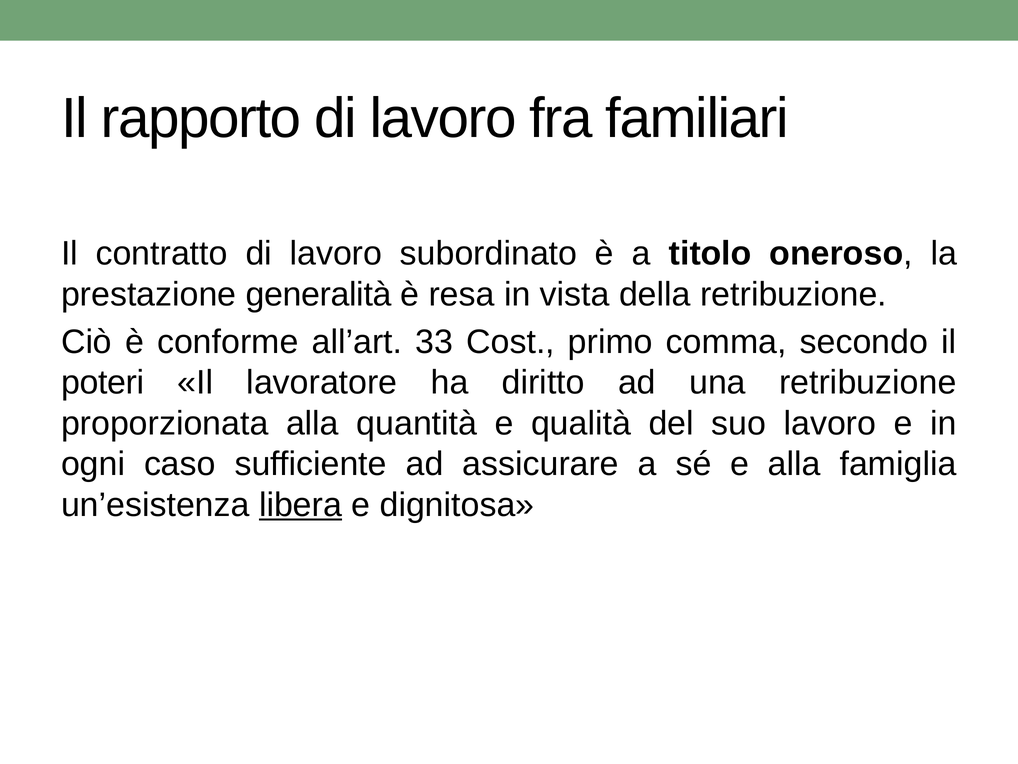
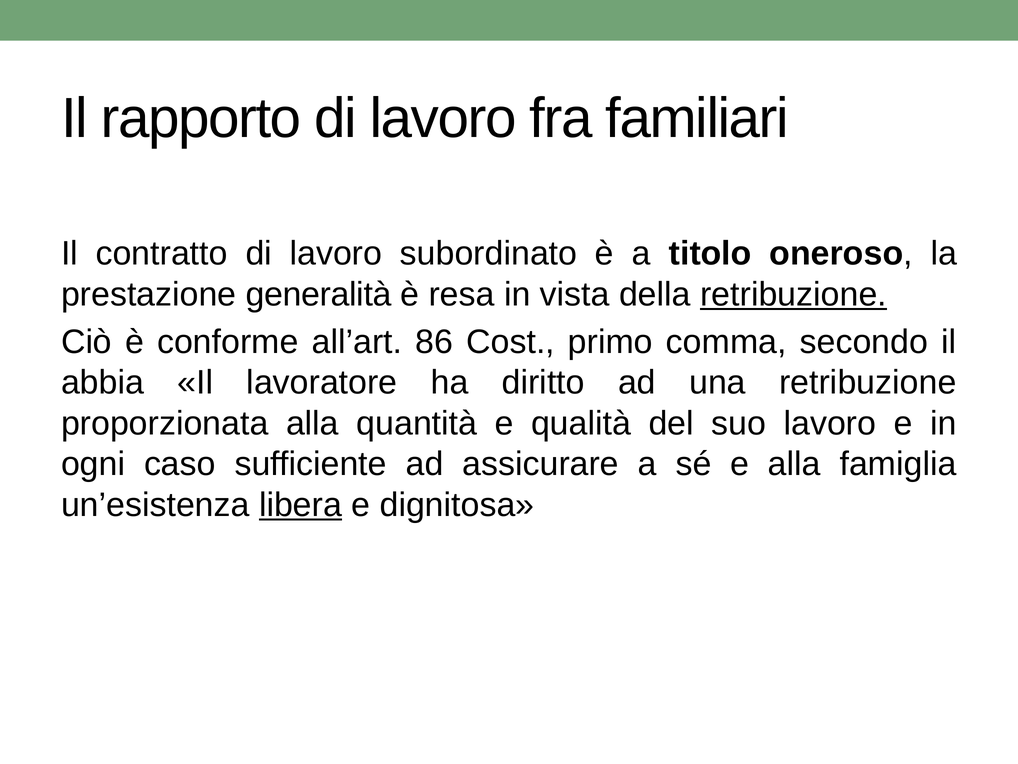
retribuzione underline: none -> present (793, 294)
33: 33 -> 86 (434, 342)
poteri: poteri -> abbia (103, 382)
